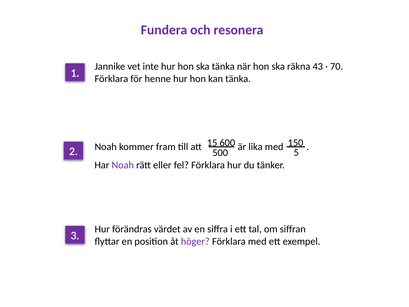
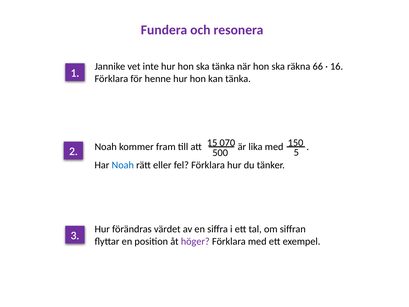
43: 43 -> 66 (318, 67)
70: 70 -> 16 (337, 67)
600: 600 -> 070 (227, 143)
Noah colour: purple -> blue (123, 165)
